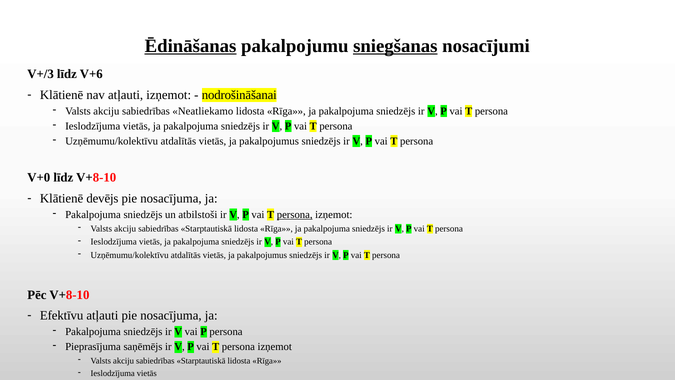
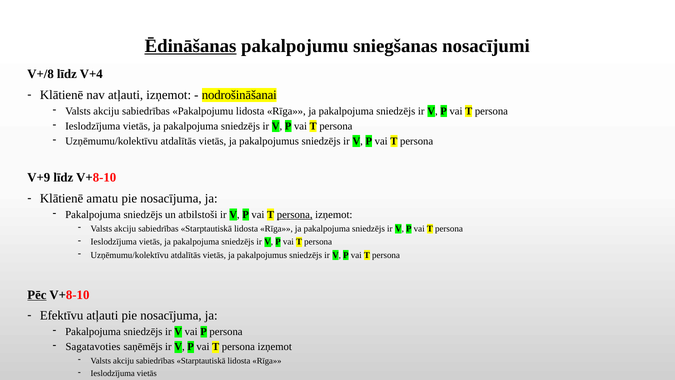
sniegšanas underline: present -> none (395, 46)
V+/3: V+/3 -> V+/8 (41, 74)
V+6: V+6 -> V+4 (91, 74)
sabiedrības Neatliekamo: Neatliekamo -> Pakalpojumu (203, 111)
V+0: V+0 -> V+9 (39, 178)
devējs: devējs -> amatu (102, 198)
Pēc underline: none -> present (37, 295)
Pieprasījuma: Pieprasījuma -> Sagatavoties (93, 347)
